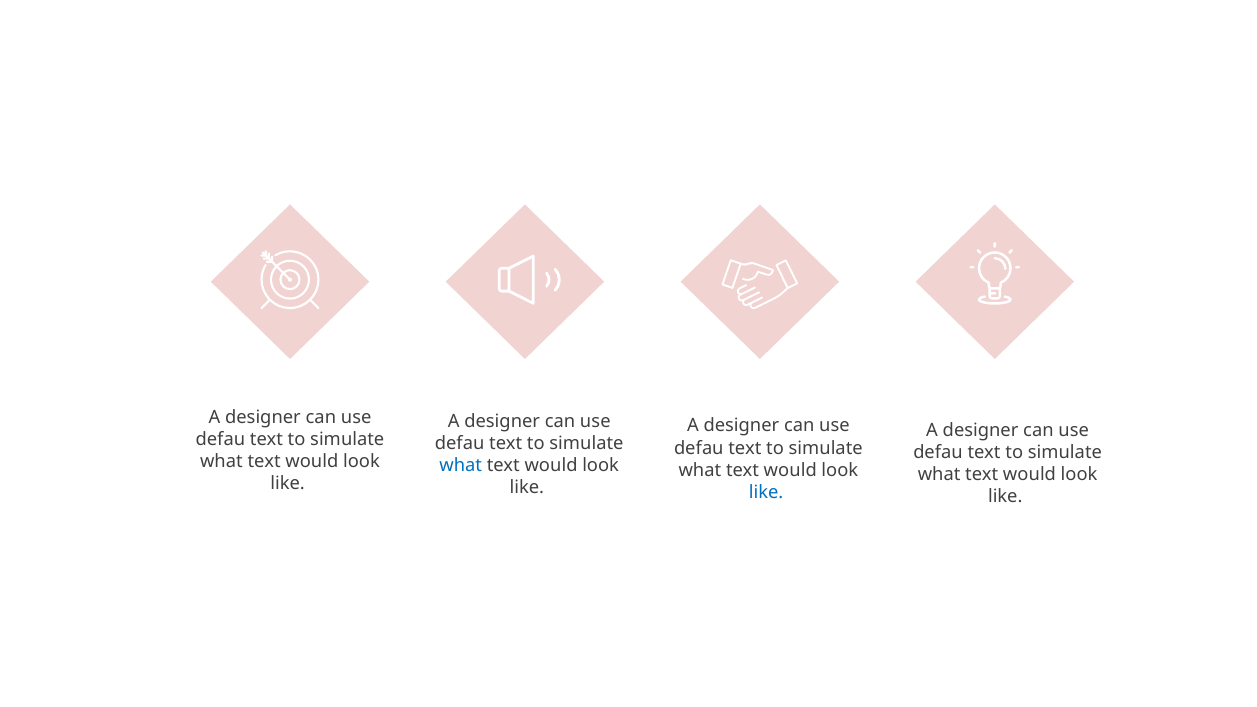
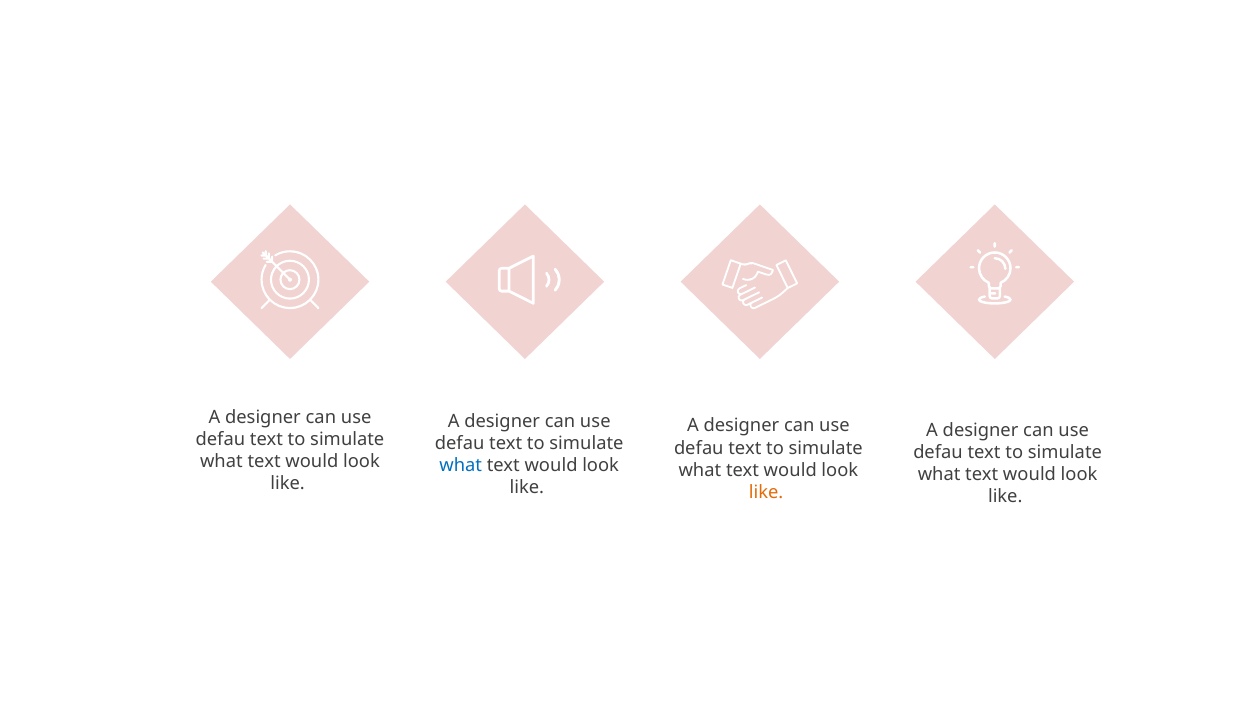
like colour: blue -> orange (766, 492)
